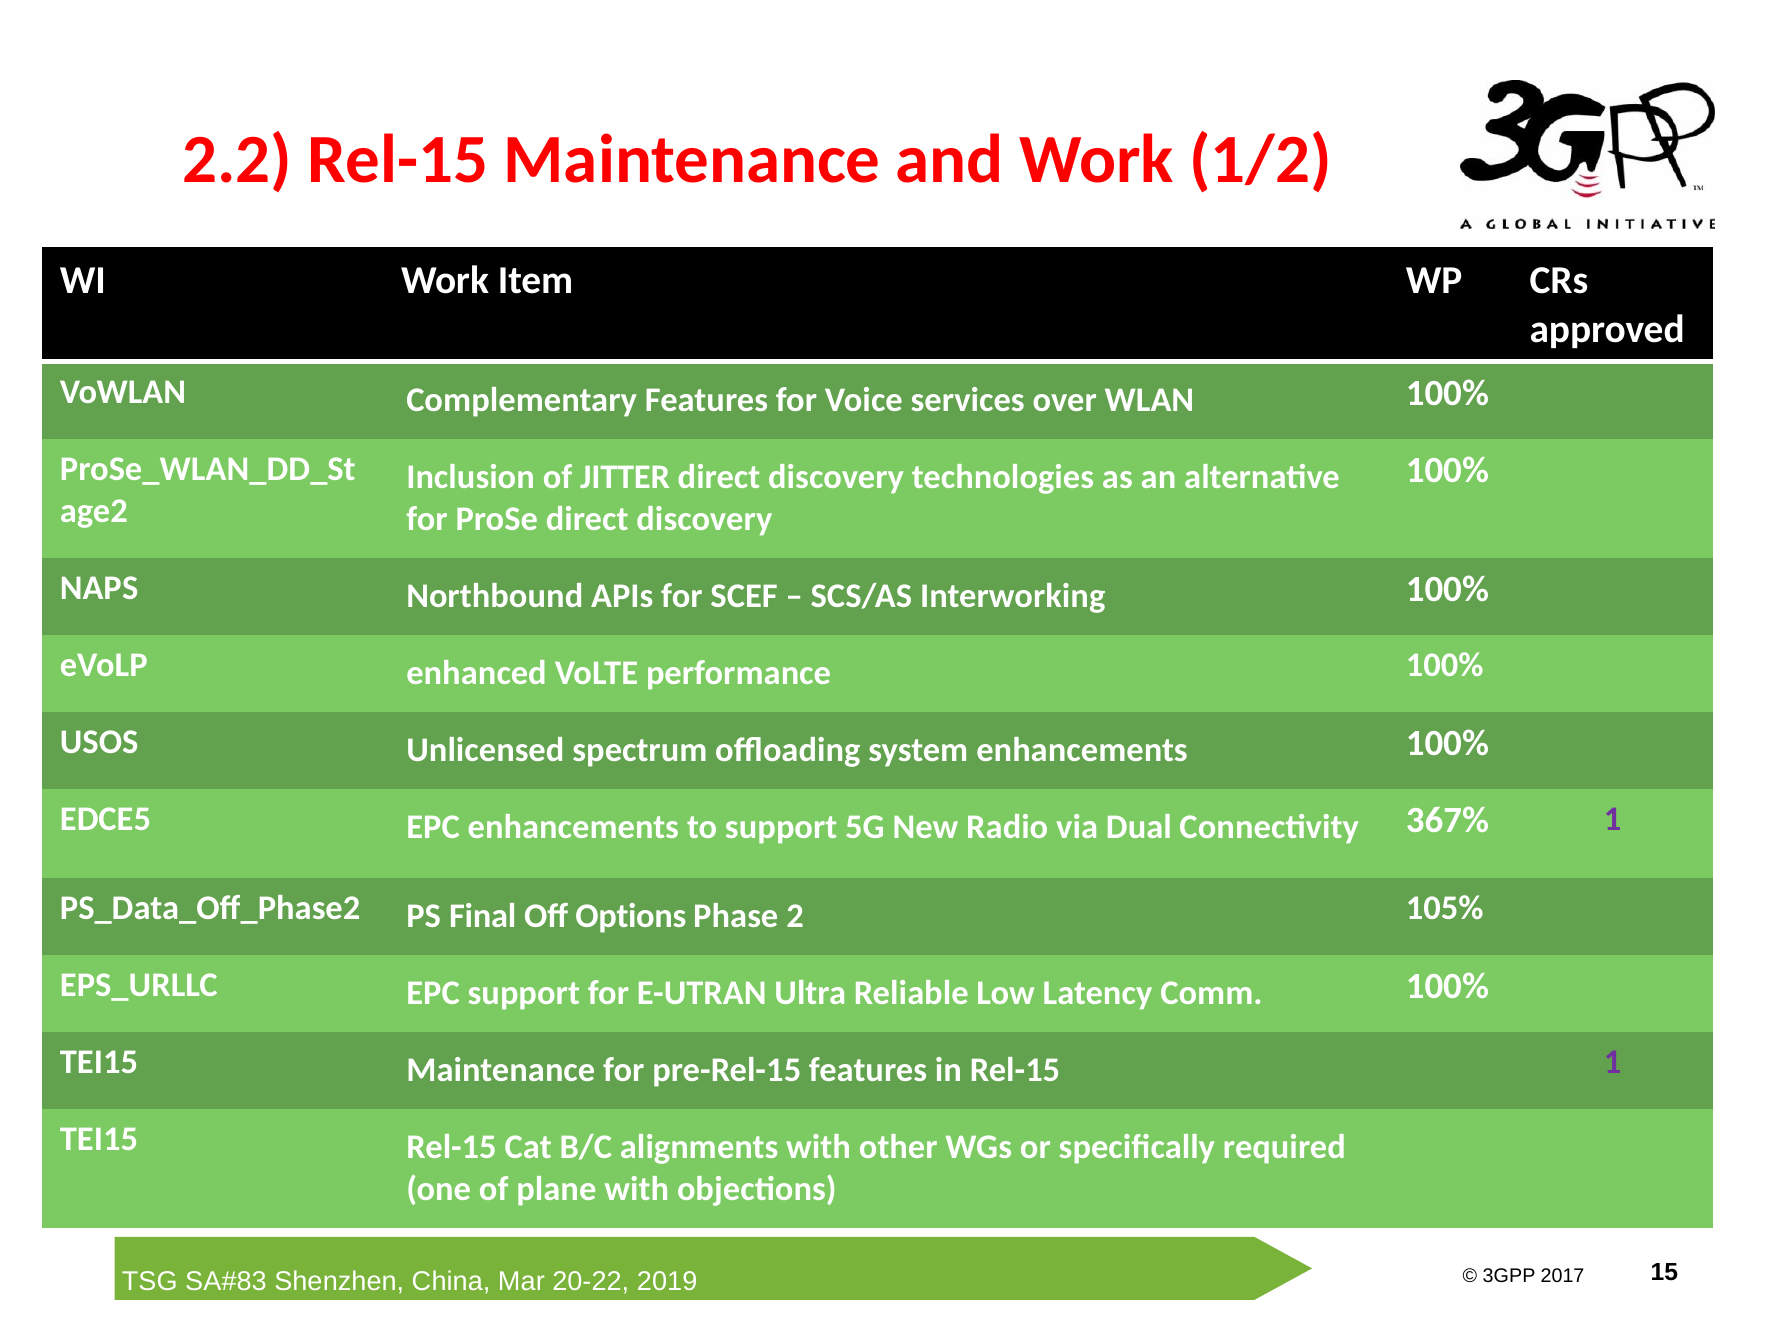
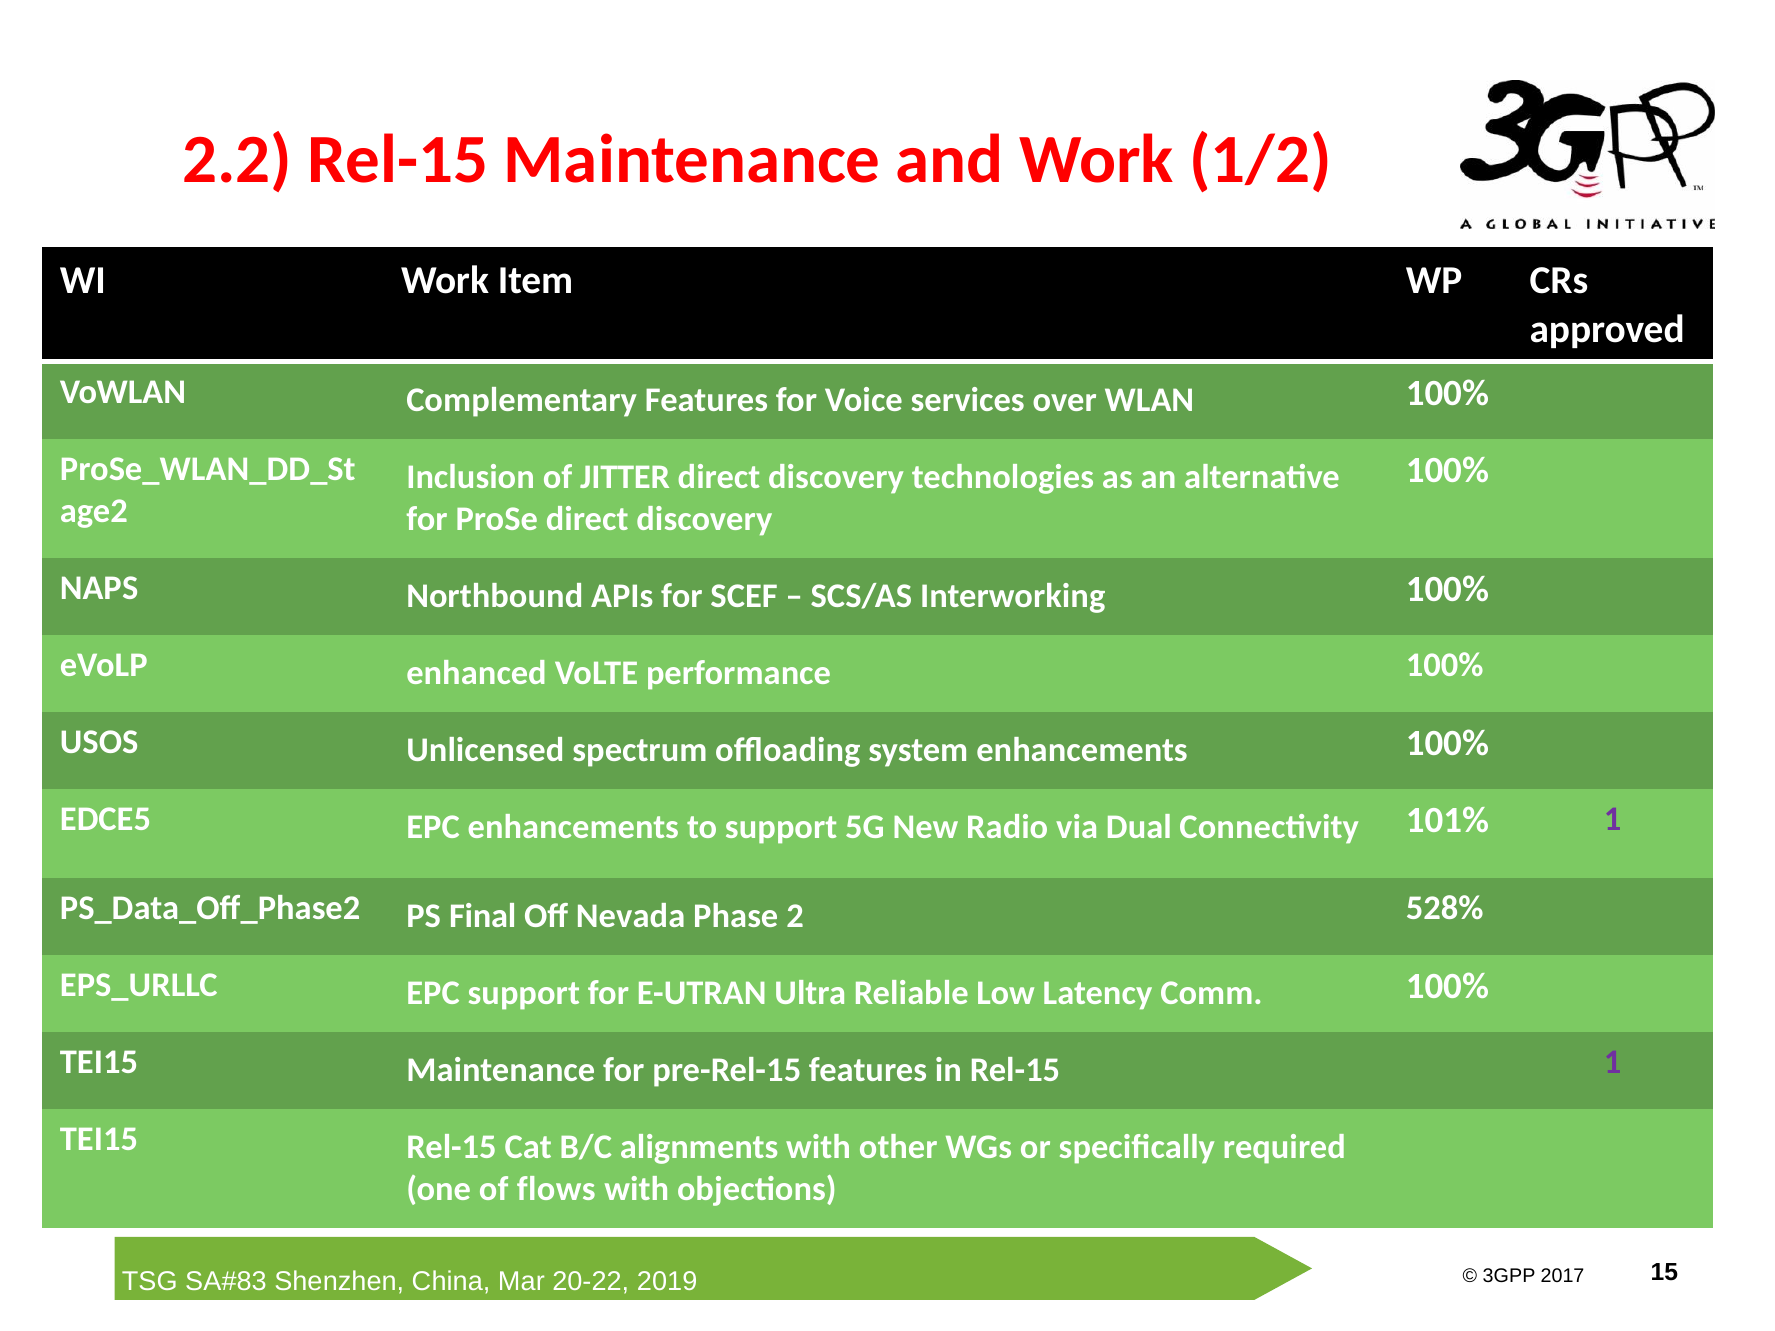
367%: 367% -> 101% (1447, 821)
Options: Options -> Nevada (631, 917)
105%: 105% -> 528% (1445, 908)
plane: plane -> flows (556, 1190)
